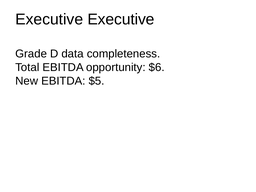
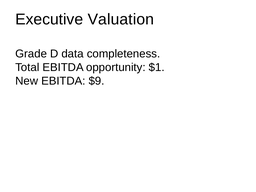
Executive Executive: Executive -> Valuation (121, 19)
$6: $6 -> $1 (157, 67)
$5: $5 -> $9 (97, 81)
